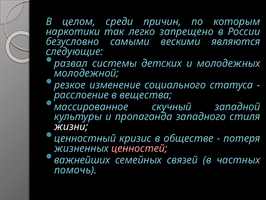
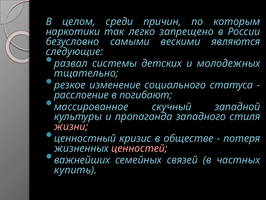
молодежной: молодежной -> тщательно (86, 73)
вещества: вещества -> погибают (146, 95)
жизни colour: white -> pink (71, 126)
помочь: помочь -> купить (76, 170)
